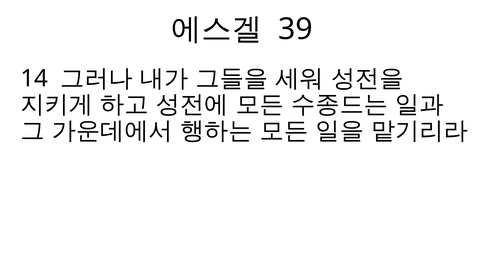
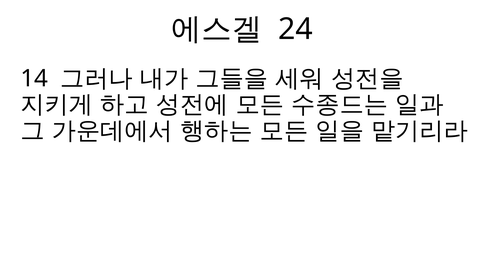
39: 39 -> 24 (296, 29)
